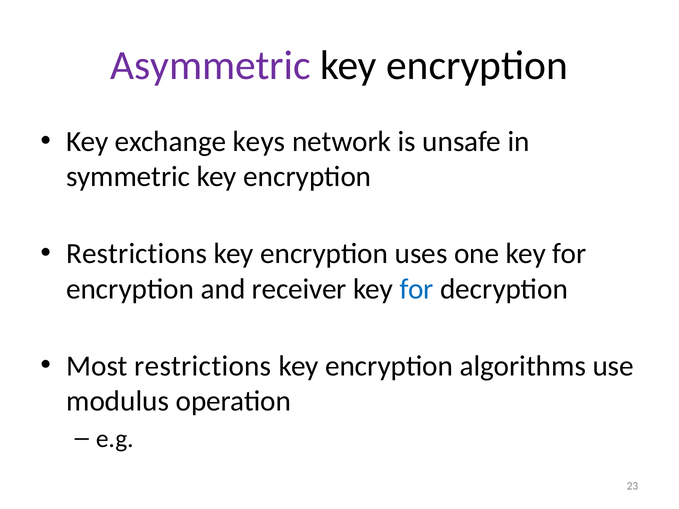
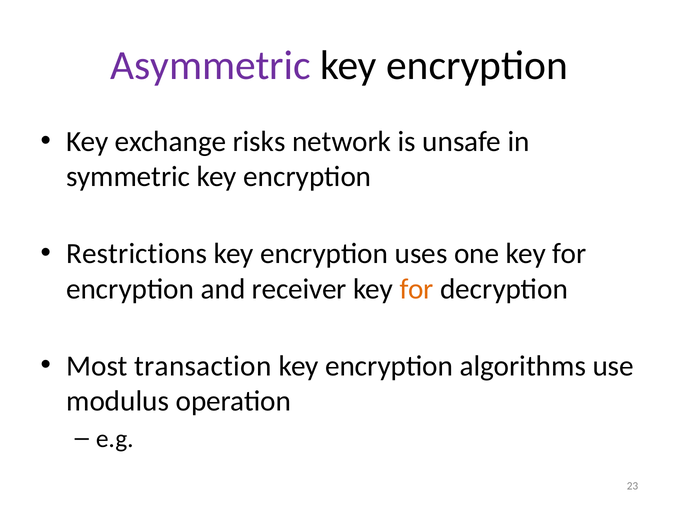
keys: keys -> risks (259, 142)
for colour: blue -> orange (417, 289)
Most restrictions: restrictions -> transaction (203, 366)
